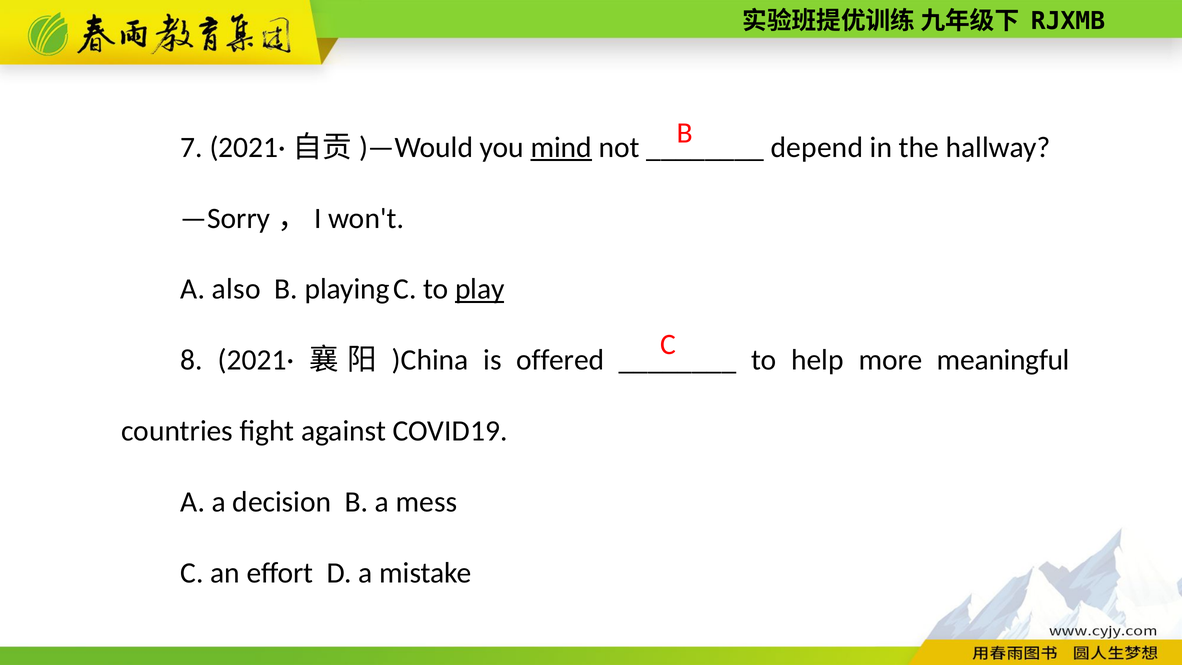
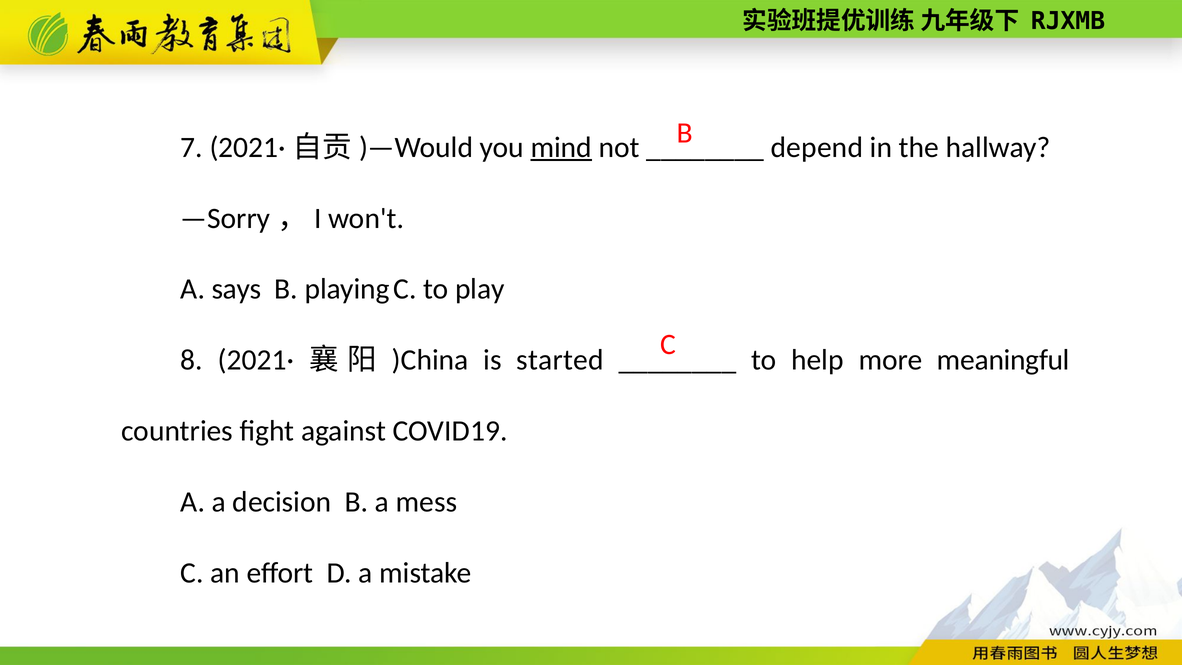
also: also -> says (236, 289)
play underline: present -> none (480, 289)
offered: offered -> started (560, 360)
